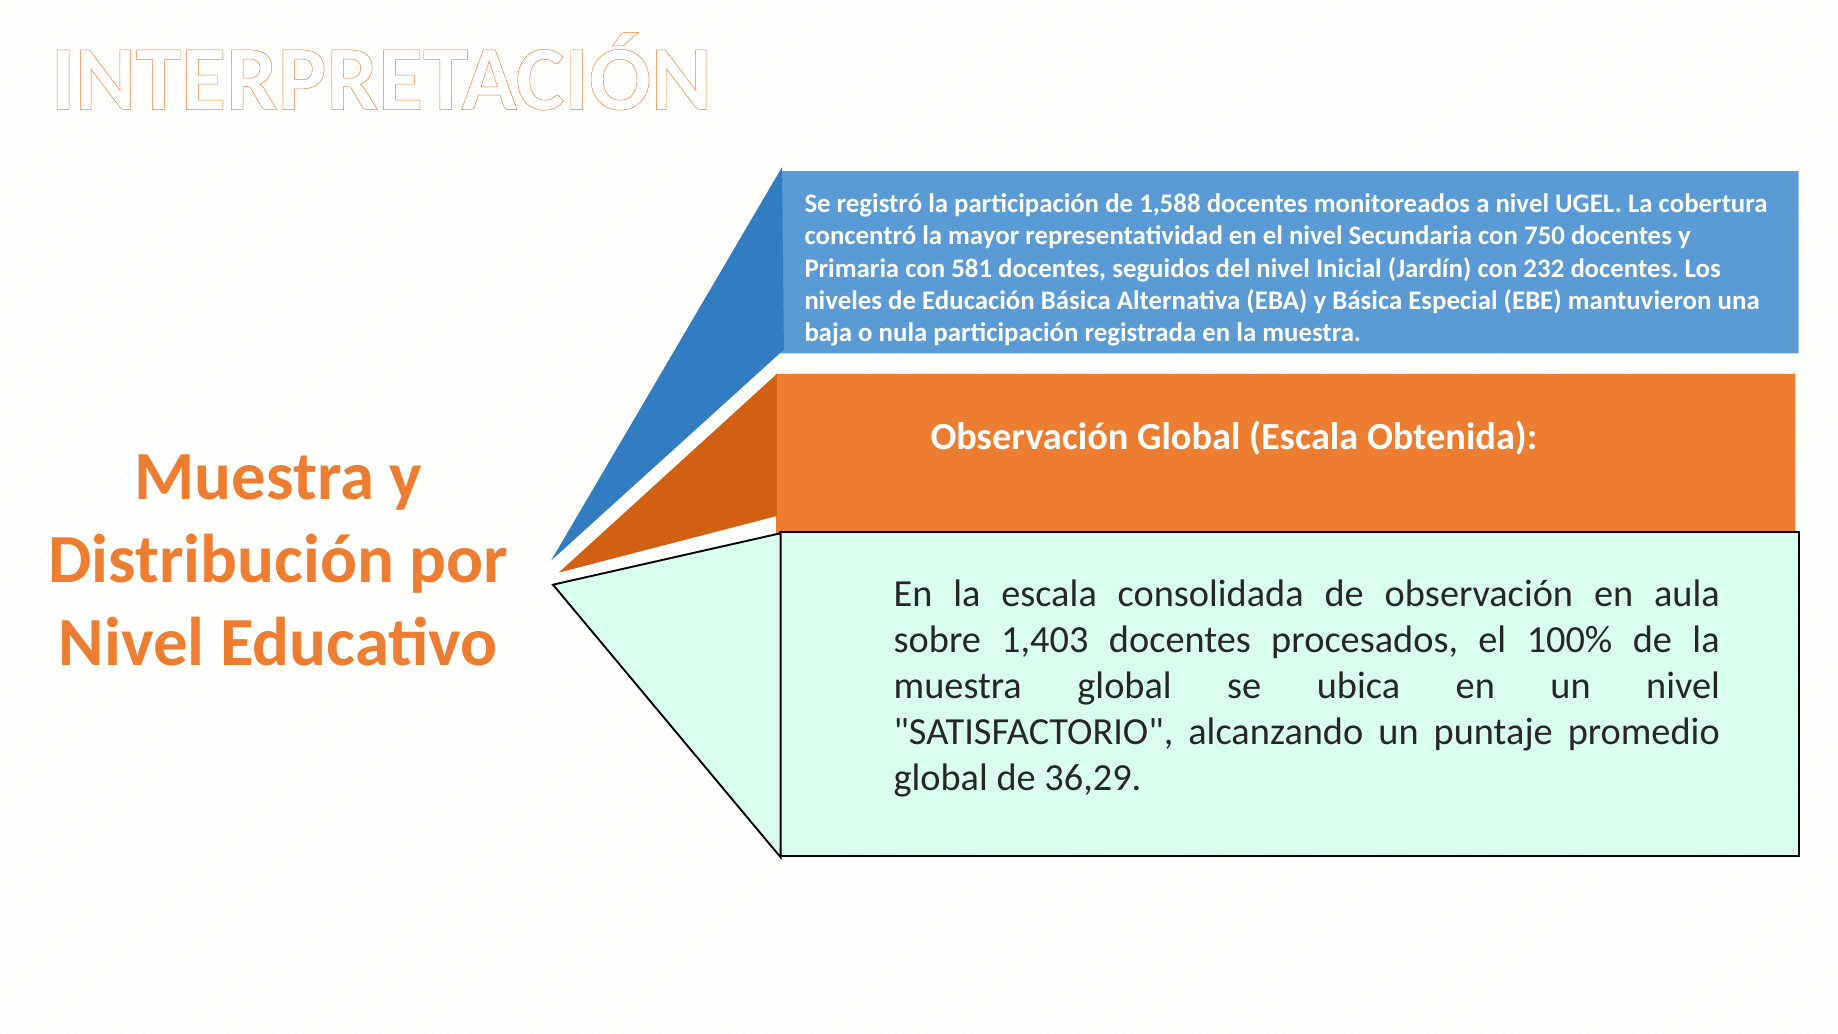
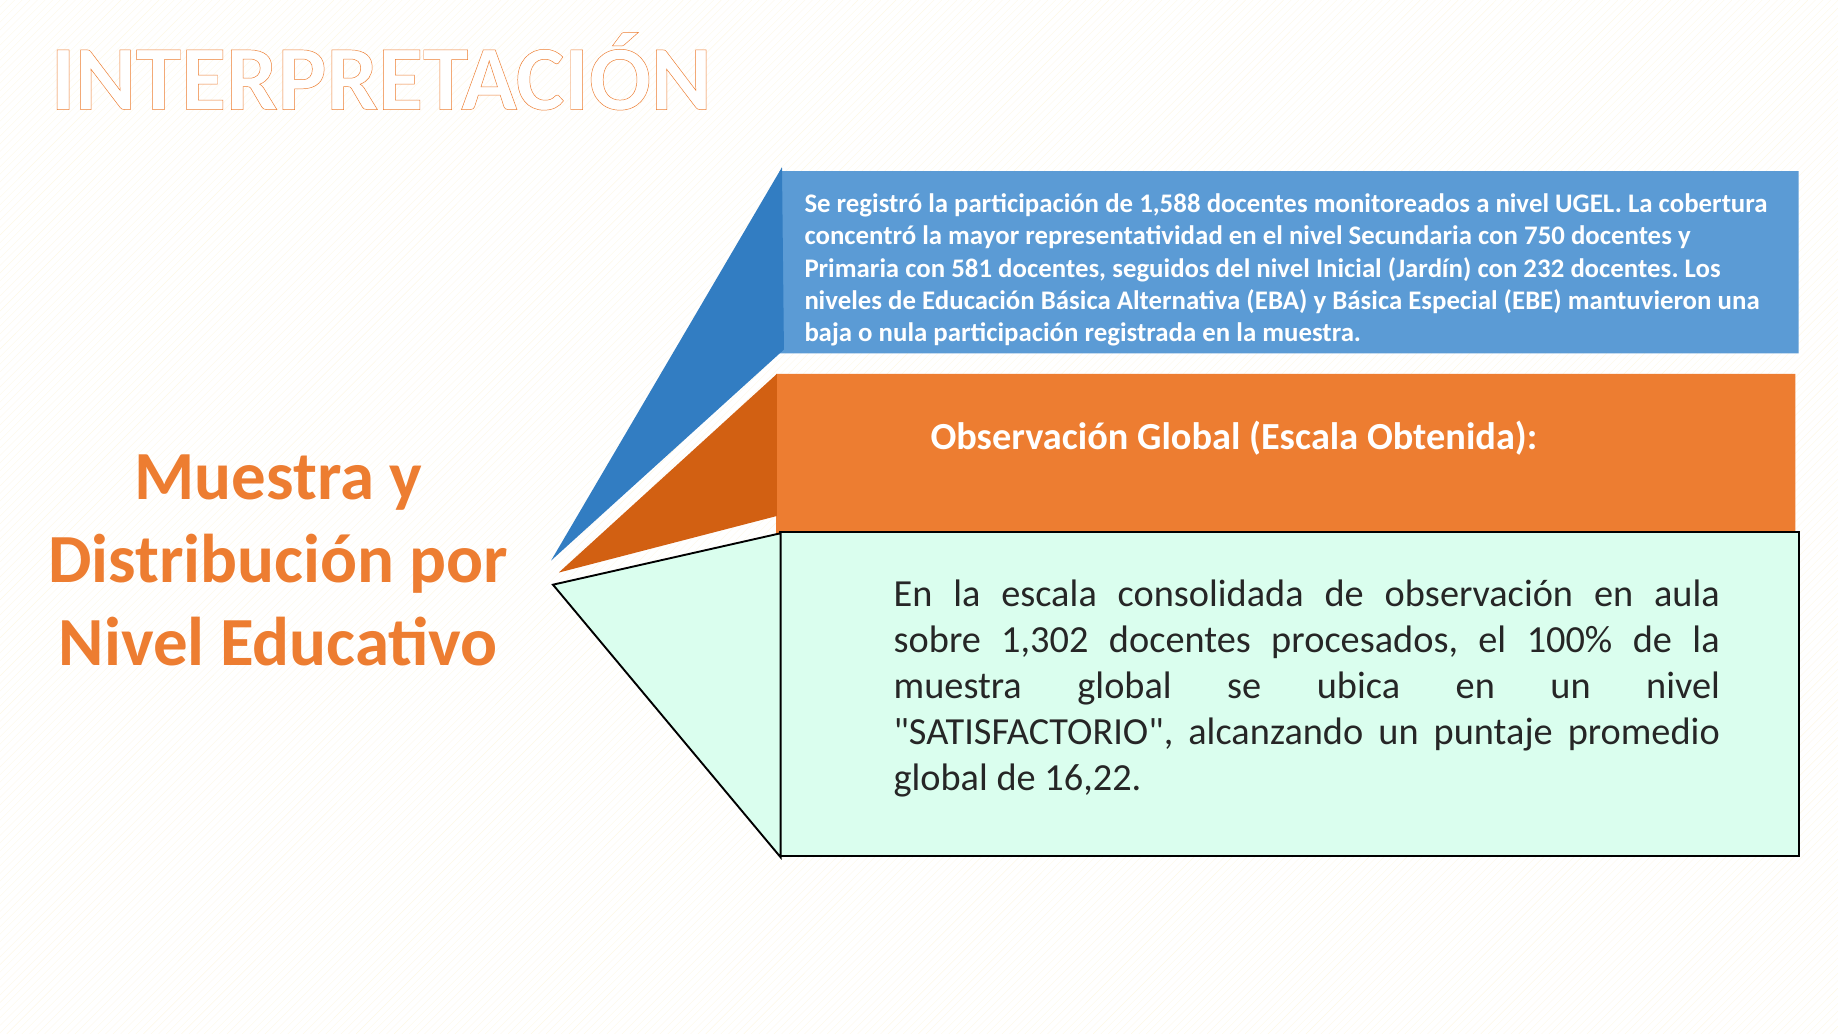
1,403: 1,403 -> 1,302 (1045, 639)
36,29: 36,29 -> 16,22 (1093, 777)
